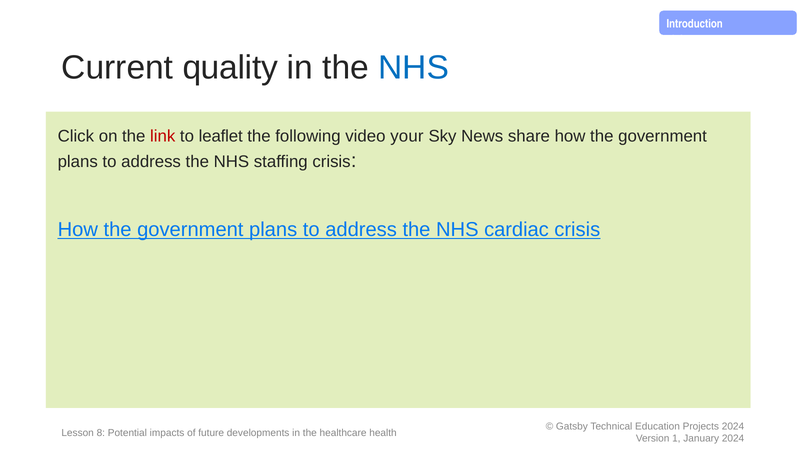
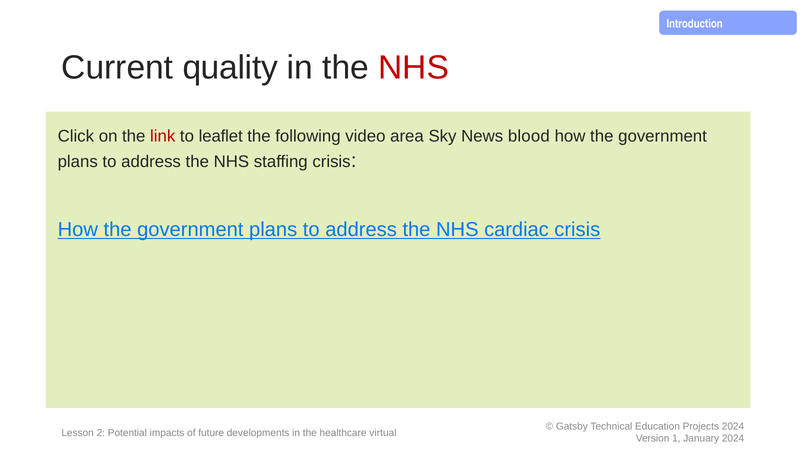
NHS colour: blue -> red (414, 68)
your: your -> area (407, 137)
share: share -> blood (529, 137)
8: 8 -> 2 (101, 433)
health: health -> virtual (383, 433)
